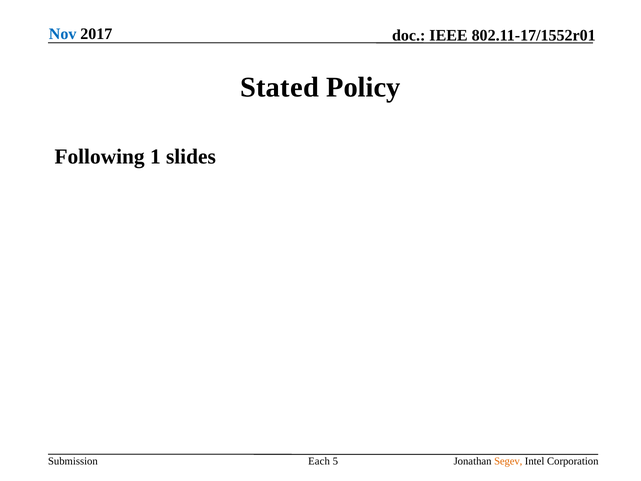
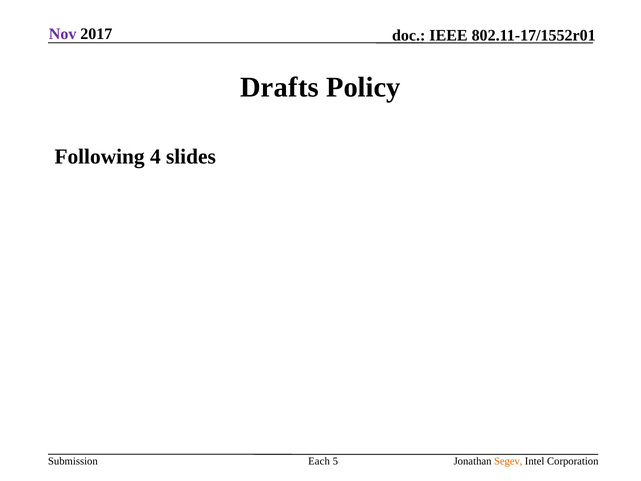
Nov colour: blue -> purple (63, 34)
Stated: Stated -> Drafts (279, 87)
1: 1 -> 4 (155, 156)
